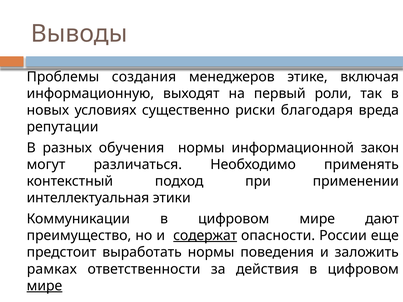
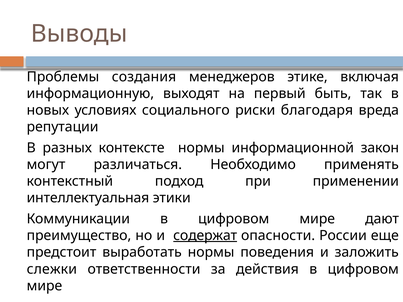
роли: роли -> быть (333, 94)
существенно: существенно -> социального (186, 110)
обучения: обучения -> контексте (132, 148)
рамках: рамках -> слежки (52, 269)
мире underline: present -> none (44, 286)
